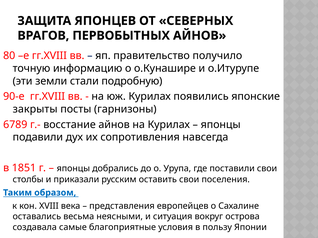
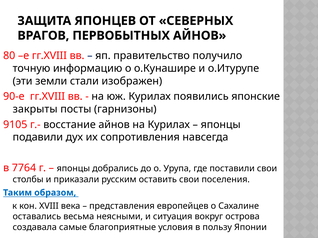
подробную: подробную -> изображен (132, 81)
6789: 6789 -> 9105 (15, 125)
1851: 1851 -> 7764 (24, 168)
